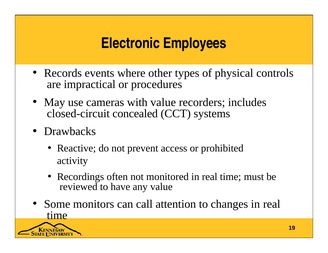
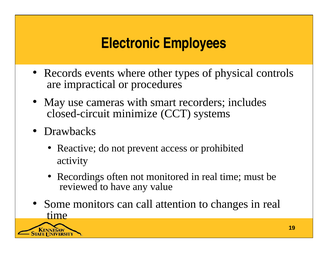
with value: value -> smart (163, 103)
concealed: concealed -> minimize (135, 114)
